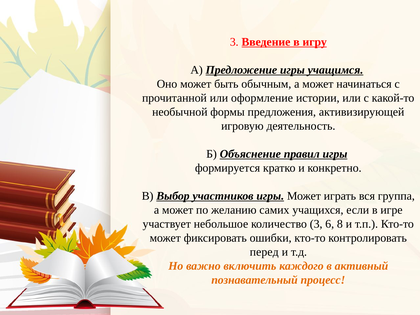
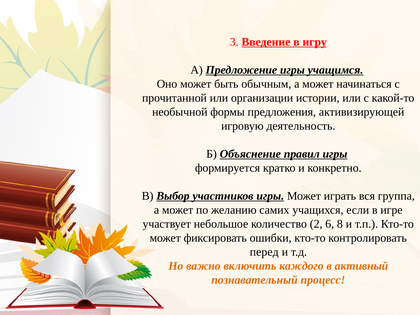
оформление: оформление -> организации (262, 98)
количество 3: 3 -> 2 (316, 224)
